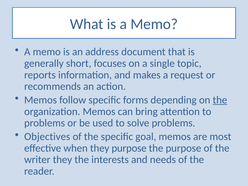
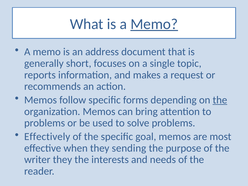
Memo underline: none -> present (154, 24)
Objectives: Objectives -> Effectively (47, 137)
they purpose: purpose -> sending (129, 148)
